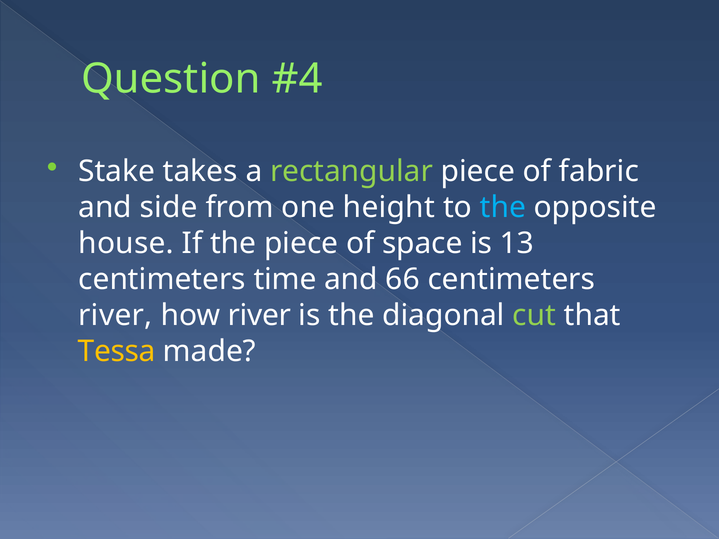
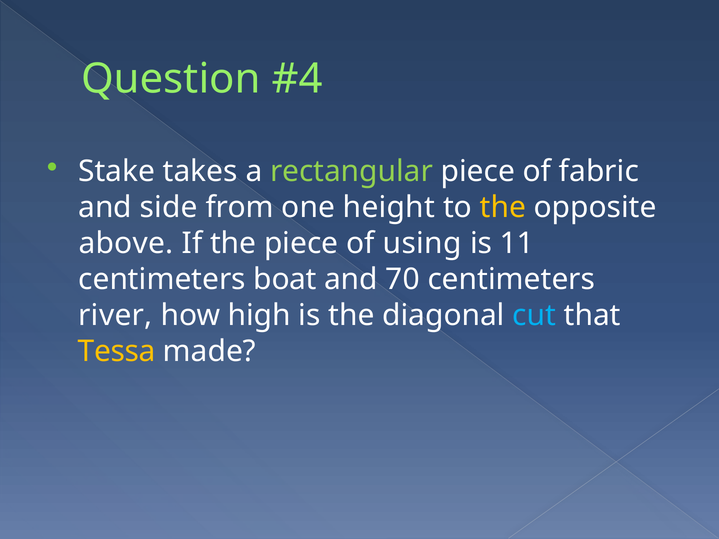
the colour: light blue -> yellow (503, 208)
house: house -> above (126, 244)
space: space -> using (422, 244)
13: 13 -> 11 (517, 244)
time: time -> boat (285, 280)
66: 66 -> 70 (403, 280)
how river: river -> high (259, 315)
cut colour: light green -> light blue (534, 315)
